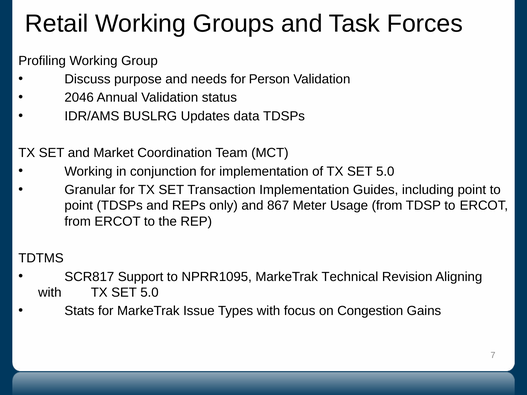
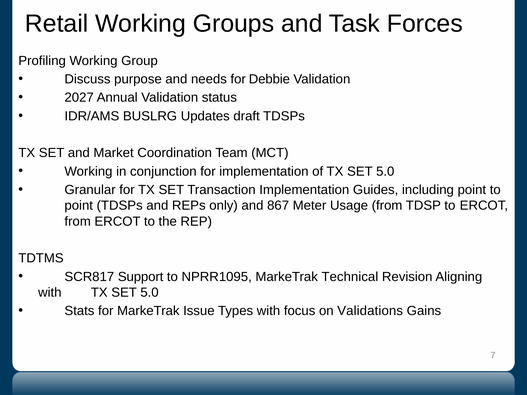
Person: Person -> Debbie (269, 79)
2046: 2046 -> 2027 (79, 98)
data: data -> draft (247, 116)
Congestion: Congestion -> Validations (370, 311)
